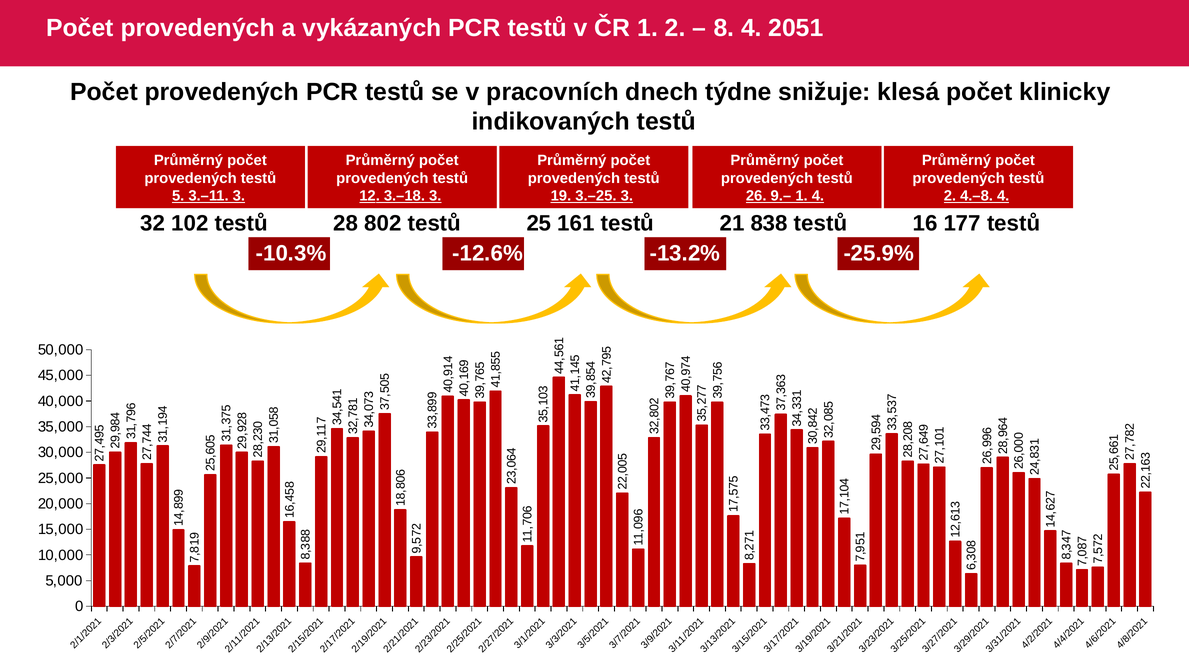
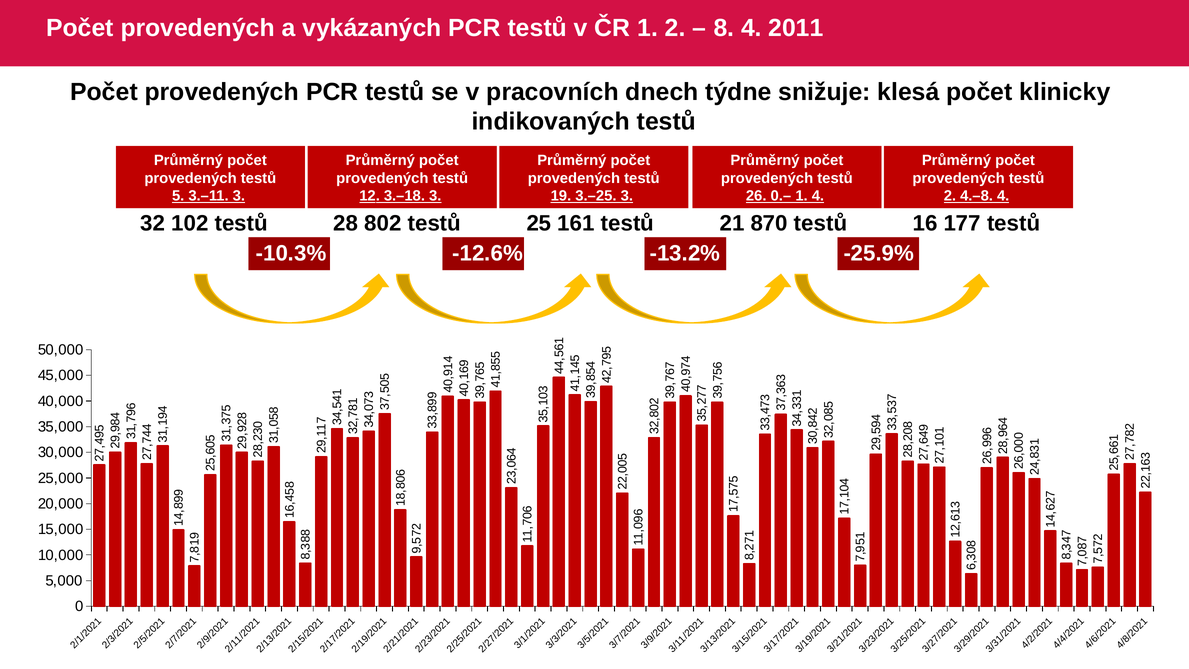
2051: 2051 -> 2011 (796, 28)
9.–: 9.– -> 0.– (781, 196)
838: 838 -> 870 (769, 223)
